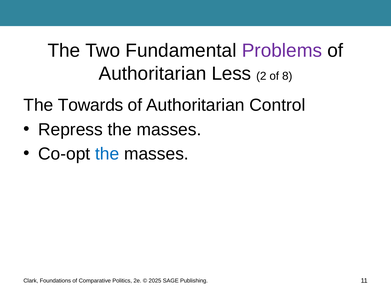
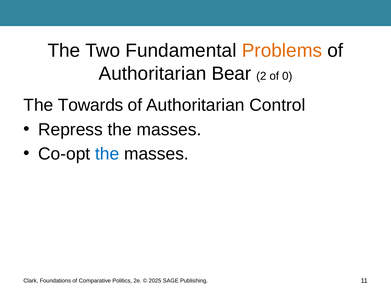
Problems colour: purple -> orange (282, 51)
Less: Less -> Bear (231, 73)
8: 8 -> 0 (287, 76)
